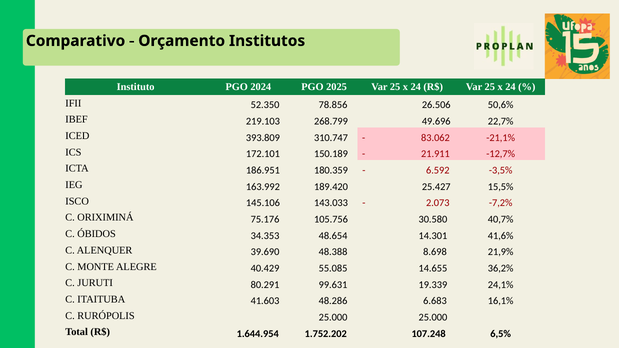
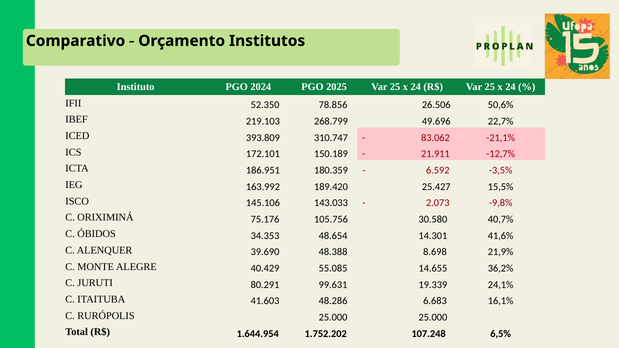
-7,2%: -7,2% -> -9,8% (501, 203)
